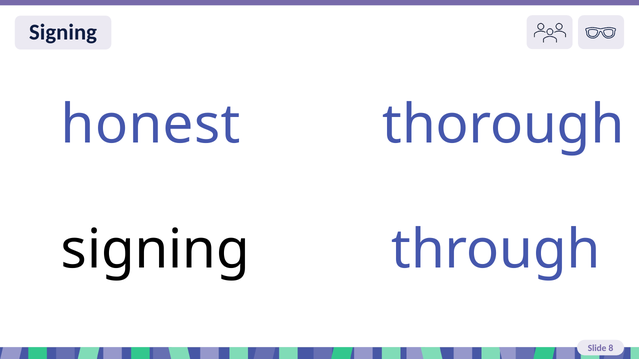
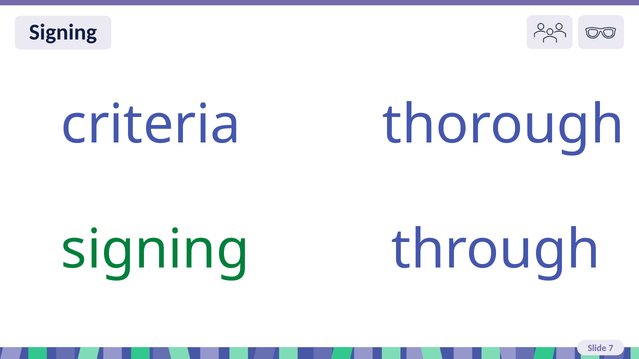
honest: honest -> criteria (151, 125)
signing colour: black -> green (155, 250)
8: 8 -> 7 (611, 349)
